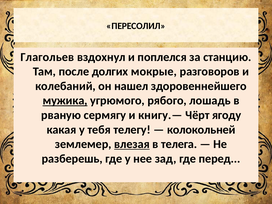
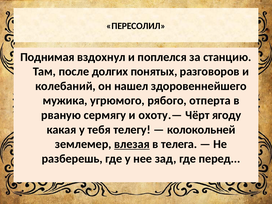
Глагольев: Глагольев -> Поднимая (47, 57)
мокрые: мокрые -> понятых (154, 72)
мужика underline: present -> none (65, 101)
лошадь: лошадь -> отперта (210, 101)
книгу.—: книгу.— -> охоту.— (160, 115)
